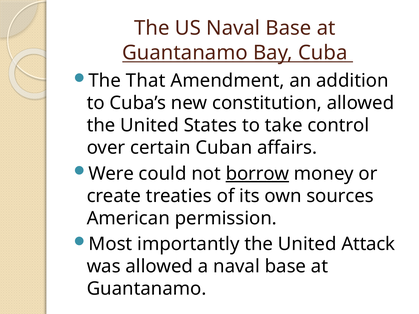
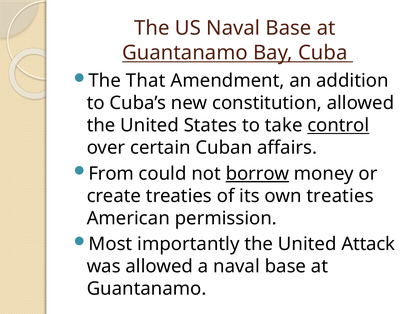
control underline: none -> present (338, 126)
Were: Were -> From (111, 174)
own sources: sources -> treaties (340, 196)
